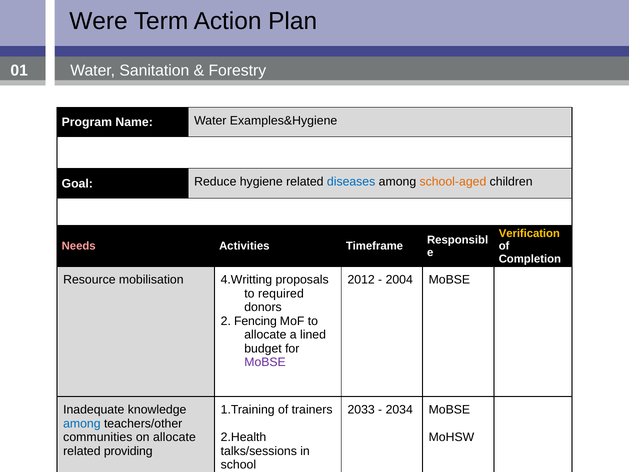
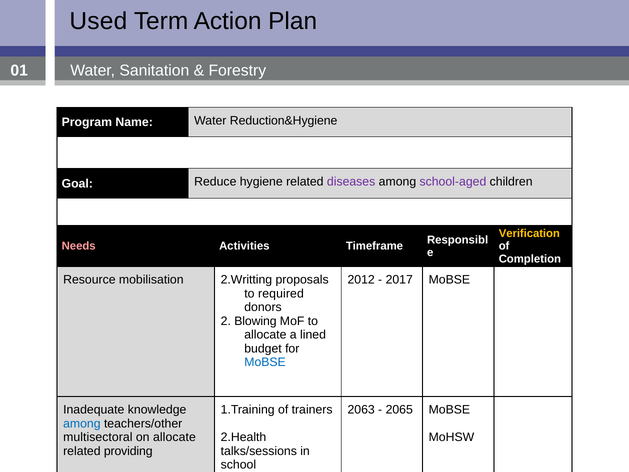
Were: Were -> Used (98, 21)
Examples&Hygiene: Examples&Hygiene -> Reduction&Hygiene (284, 120)
diseases colour: blue -> purple (351, 182)
school-aged colour: orange -> purple (453, 182)
4.Writting: 4.Writting -> 2.Writting (246, 280)
2004: 2004 -> 2017 (399, 280)
Fencing: Fencing -> Blowing (255, 321)
MoBSE colour: purple -> blue (265, 362)
2033: 2033 -> 2063 (361, 410)
2034: 2034 -> 2065 (399, 410)
communities: communities -> multisectoral (98, 437)
